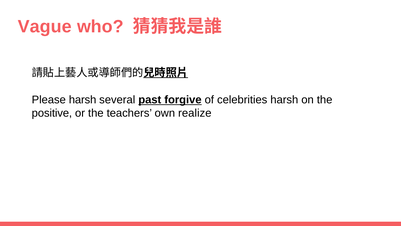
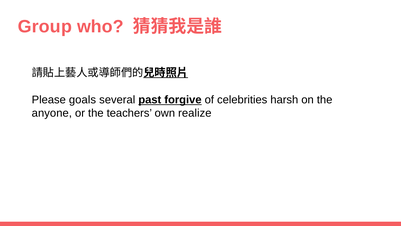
Vague: Vague -> Group (45, 26)
Please harsh: harsh -> goals (82, 99)
positive: positive -> anyone (52, 113)
